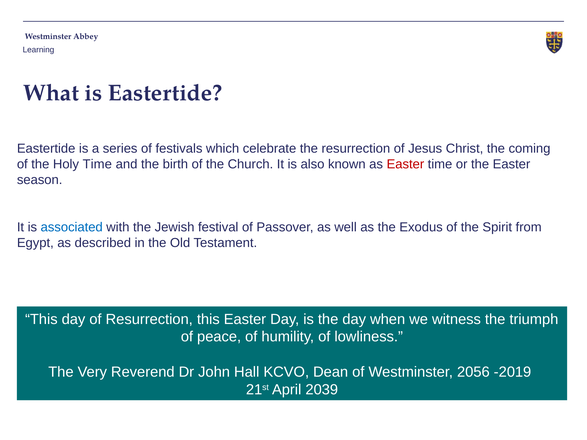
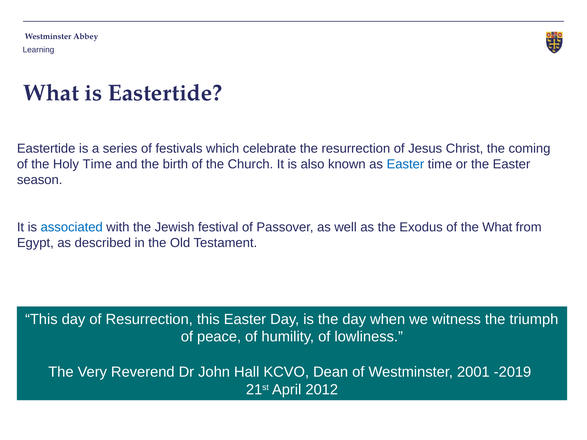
Easter colour: red -> blue (405, 164)
the Spirit: Spirit -> What (497, 227)
2056: 2056 -> 2001 (473, 372)
2039: 2039 -> 2012 (322, 390)
